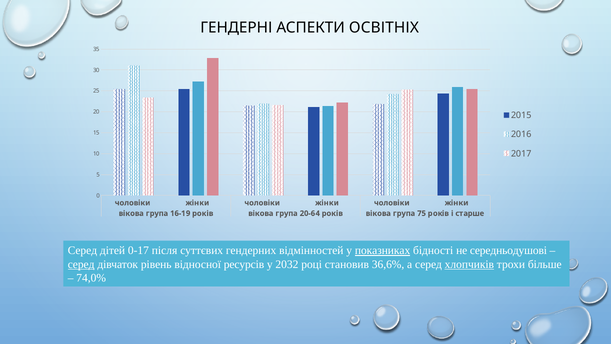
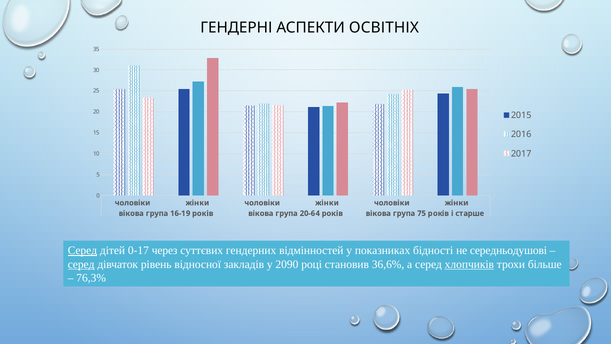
Серед underline: none -> present (82, 250)
після: після -> через (165, 250)
показниках underline: present -> none (383, 250)
ресурсів: ресурсів -> закладів (244, 264)
2032: 2032 -> 2090 (287, 264)
74,0%: 74,0% -> 76,3% (91, 278)
